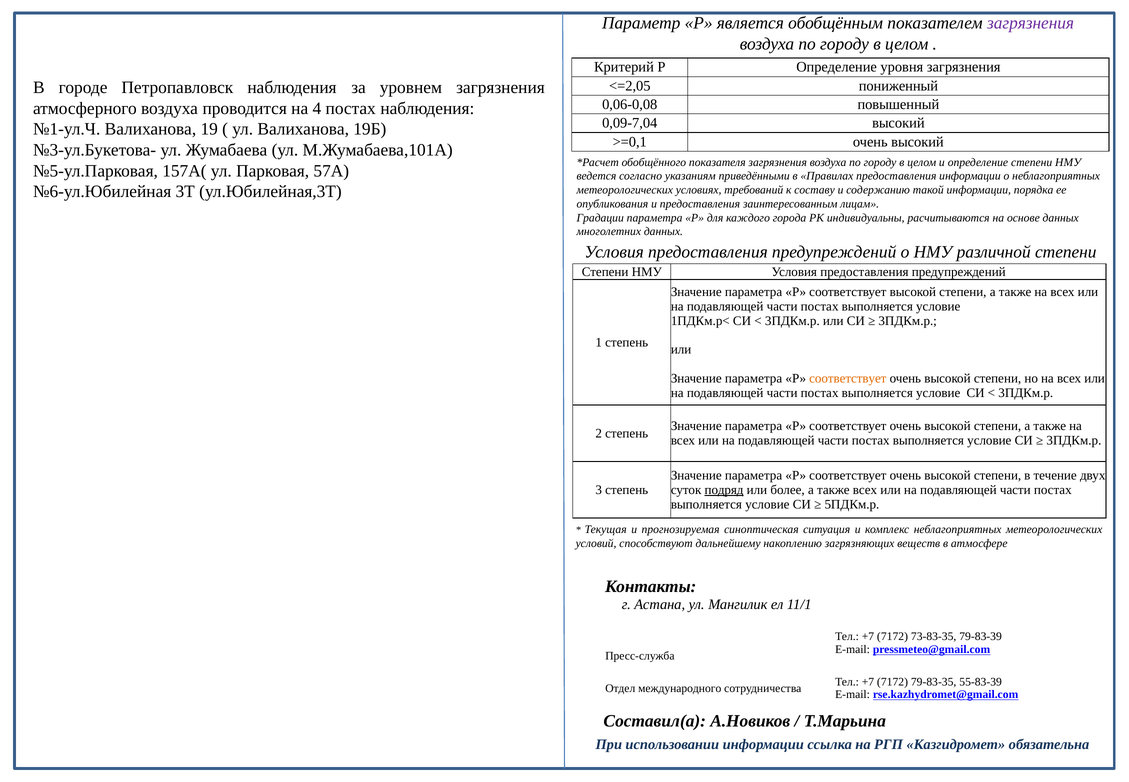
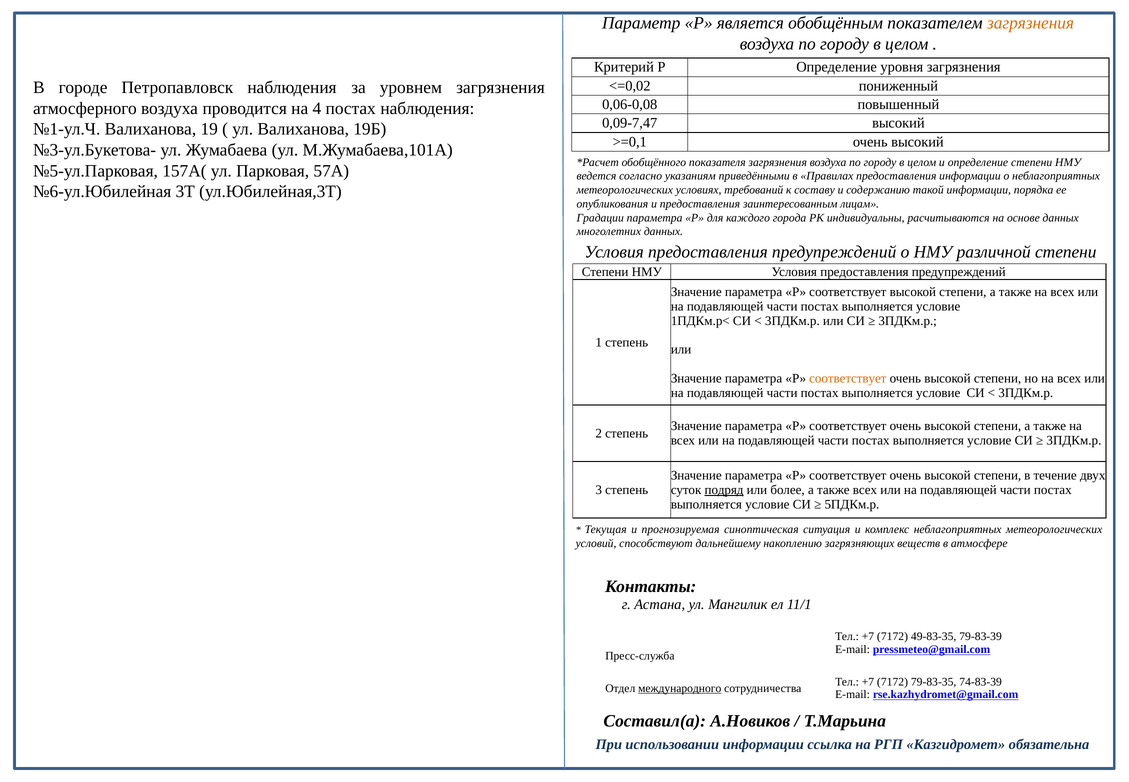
загрязнения colour: purple -> orange (1031, 23)
<=2,05: <=2,05 -> <=0,02 (630, 86)
0,09-7,04: 0,09-7,04 -> 0,09-7,47 (630, 123)
73-83-35: 73-83-35 -> 49-83-35 (934, 636)
55-83-39: 55-83-39 -> 74-83-39 (981, 681)
международного underline: none -> present (680, 688)
